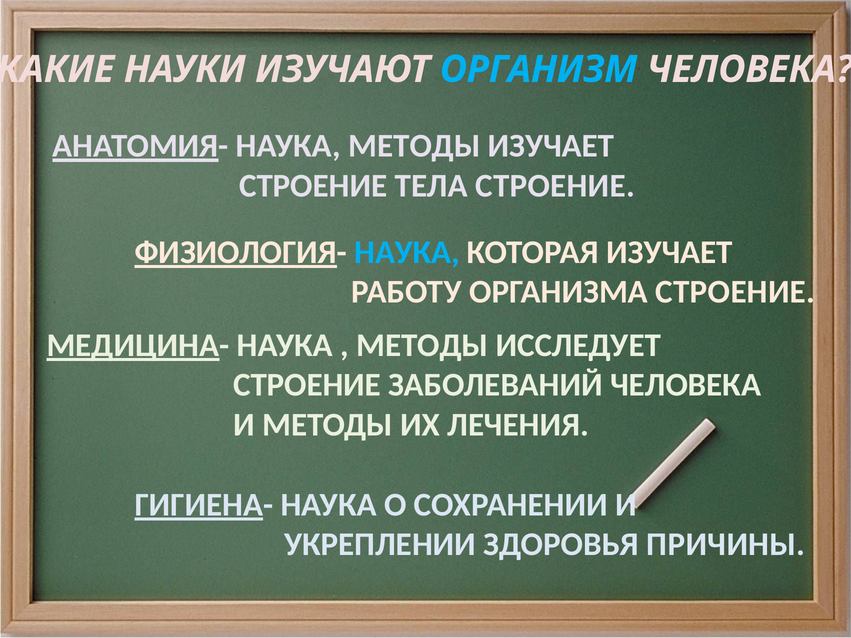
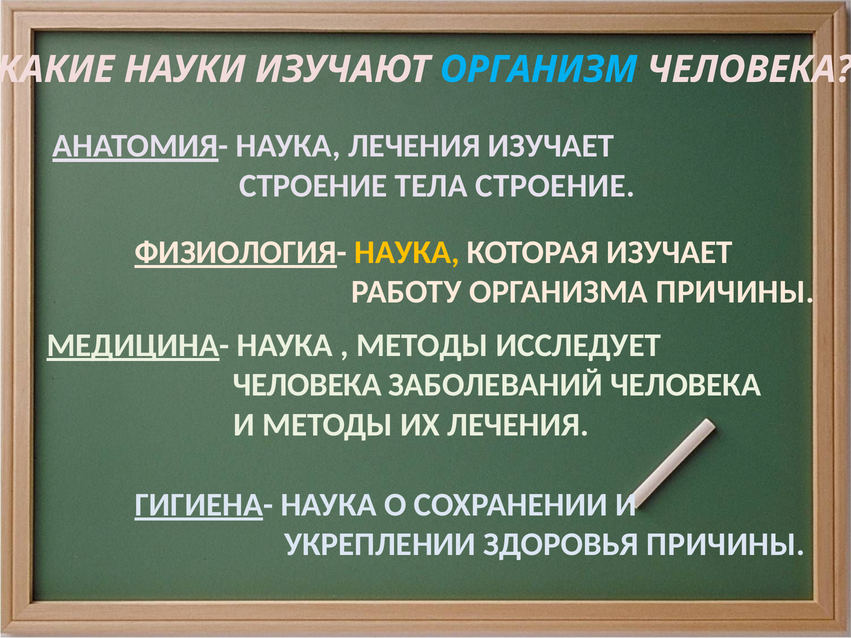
НАУКА МЕТОДЫ: МЕТОДЫ -> ЛЕЧЕНИЯ (414, 146)
НАУКА colour: light blue -> yellow (407, 252)
ОРГАНИЗМА СТРОЕНИЕ: СТРОЕНИЕ -> ПРИЧИНЫ (735, 292)
СТРОЕНИЕ: СТРОЕНИЕ -> ЧЕЛОВЕКА (307, 385)
